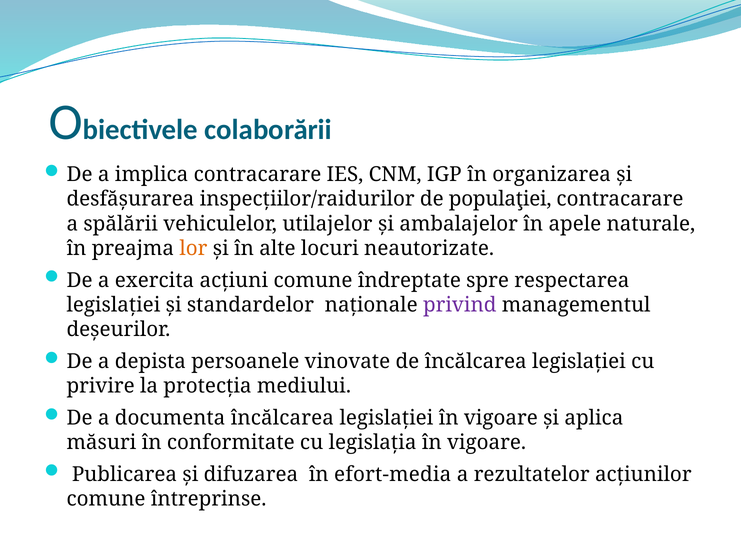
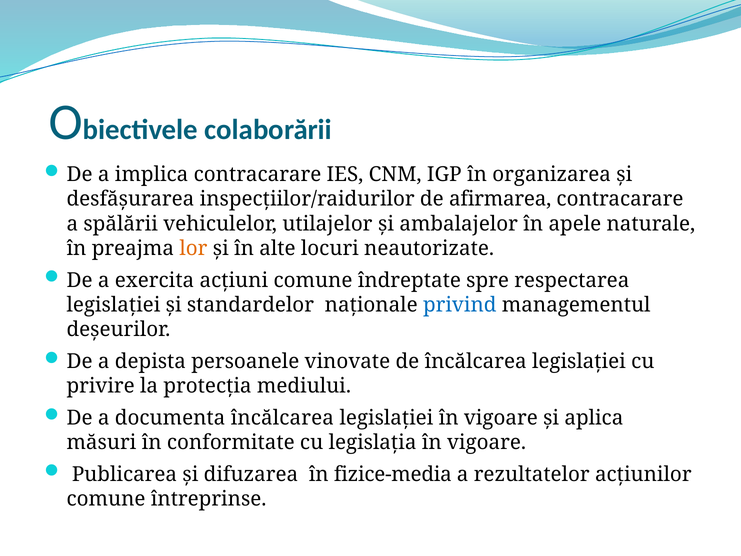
populaţiei: populaţiei -> afirmarea (500, 199)
privind colour: purple -> blue (460, 305)
efort-media: efort-media -> fizice-media (393, 474)
